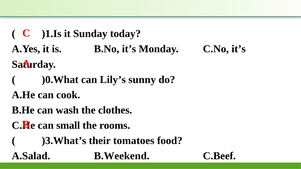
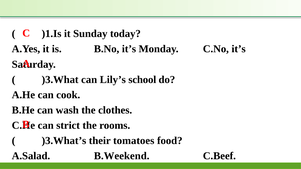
)0.What: )0.What -> )3.What (60, 80)
sunny: sunny -> school (142, 80)
small: small -> strict (68, 126)
